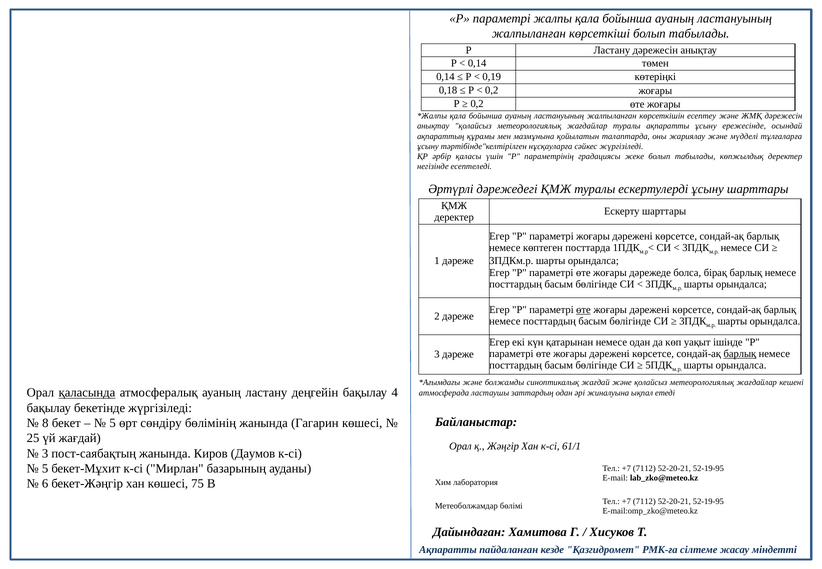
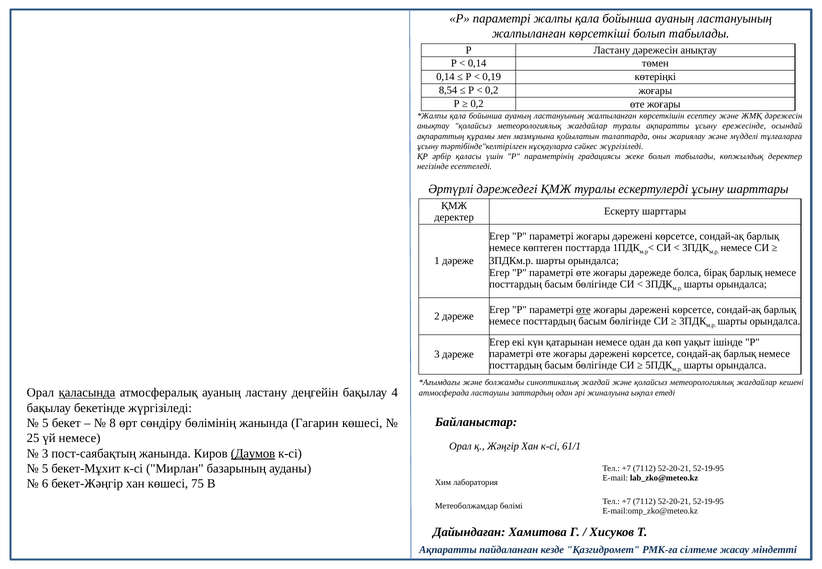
0,18: 0,18 -> 8,54 (448, 90)
барлық underline: present -> none (740, 354)
8: 8 -> 5 (45, 423)
5: 5 -> 8 (113, 423)
үй жағдай: жағдай -> немесе (80, 438)
Даумов underline: none -> present (253, 454)
